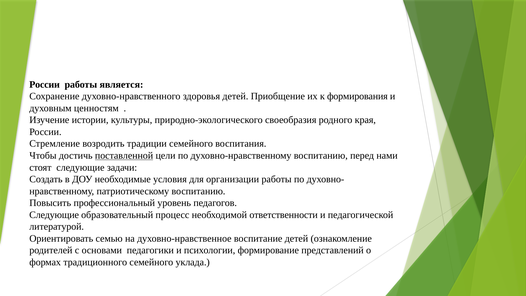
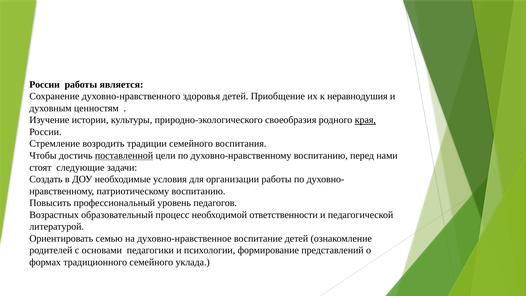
формирования: формирования -> неравнодушия (357, 96)
края underline: none -> present (365, 120)
Следующие: Следующие -> Возрастных (54, 215)
